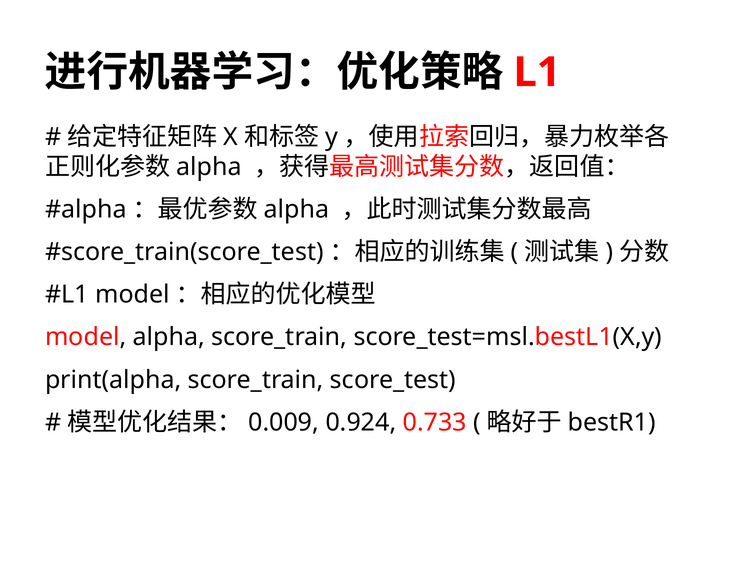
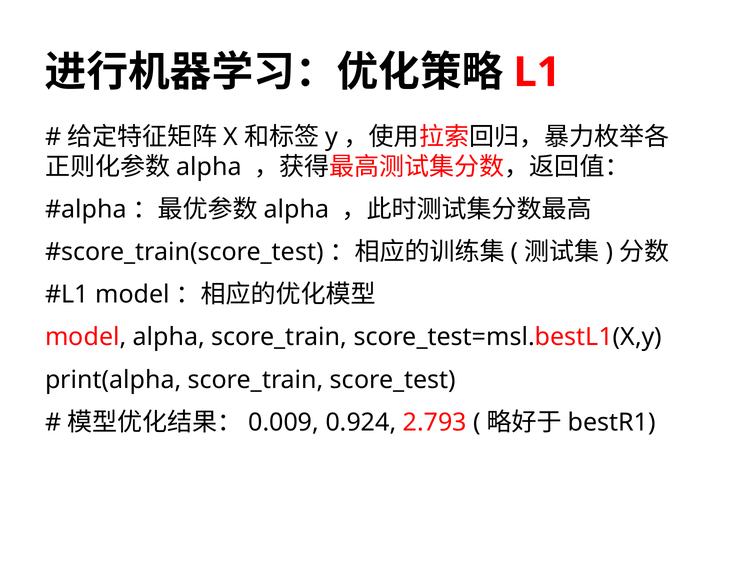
0.733: 0.733 -> 2.793 (435, 422)
